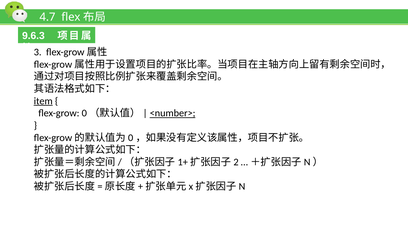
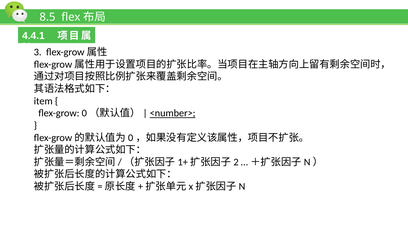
4.7: 4.7 -> 8.5 (47, 17)
9.6.3: 9.6.3 -> 4.4.1 (33, 36)
item underline: present -> none (43, 101)
